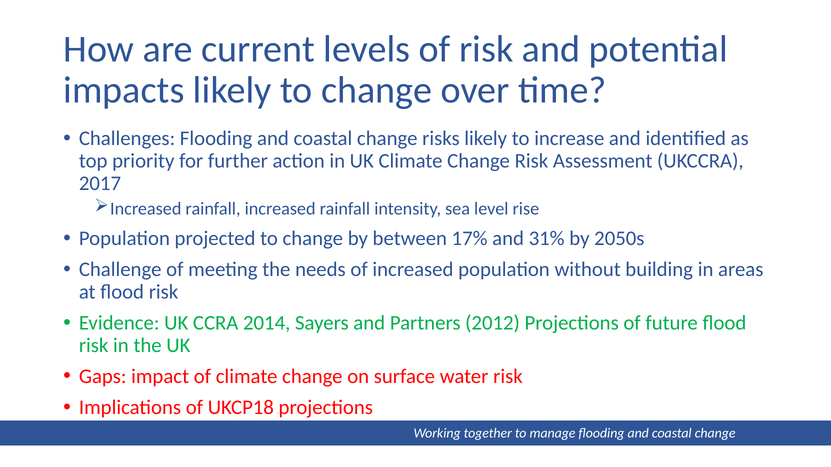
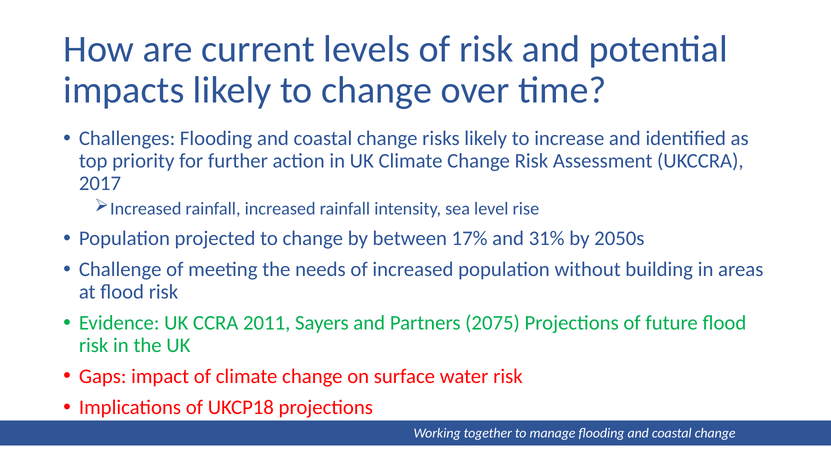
2014: 2014 -> 2011 (267, 323)
2012: 2012 -> 2075 (493, 323)
